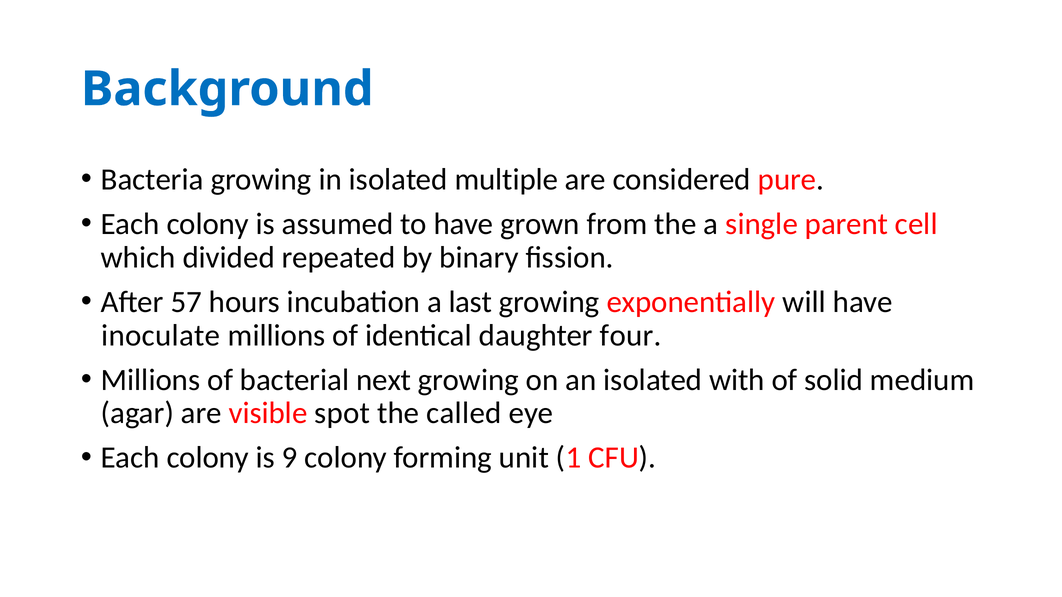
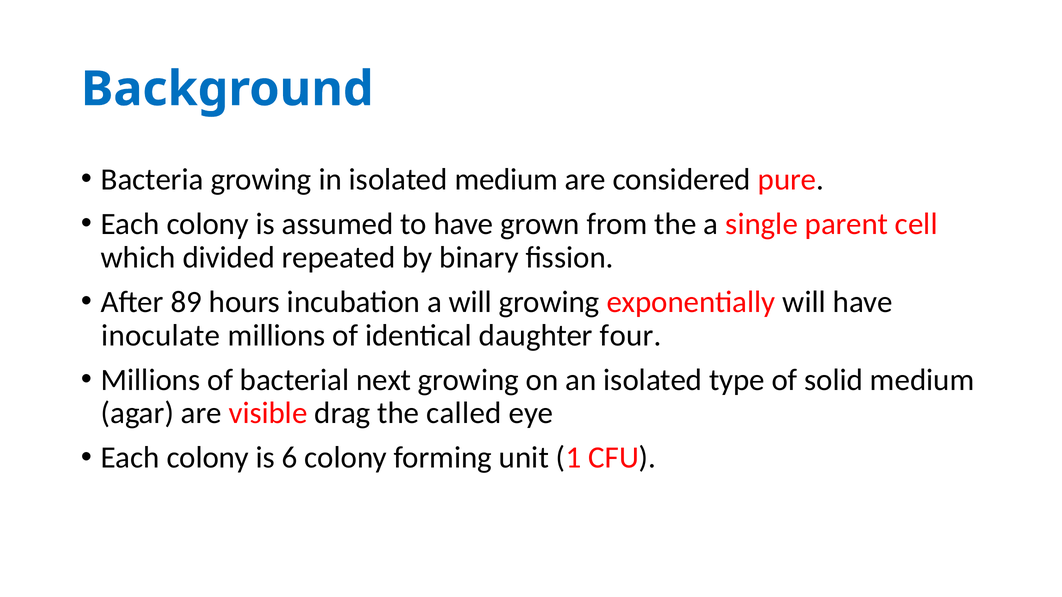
isolated multiple: multiple -> medium (506, 180)
57: 57 -> 89 (186, 302)
a last: last -> will (470, 302)
with: with -> type (737, 380)
spot: spot -> drag (342, 414)
9: 9 -> 6 (290, 458)
